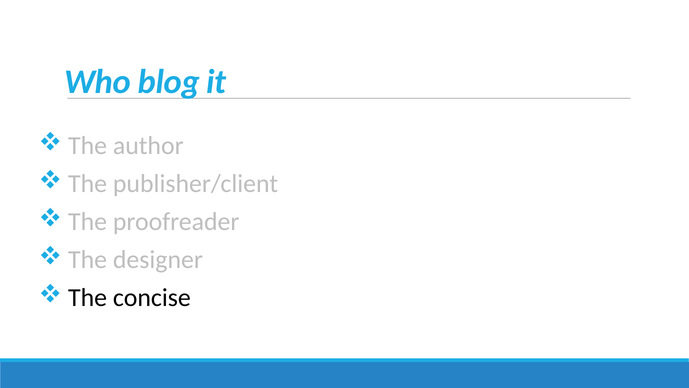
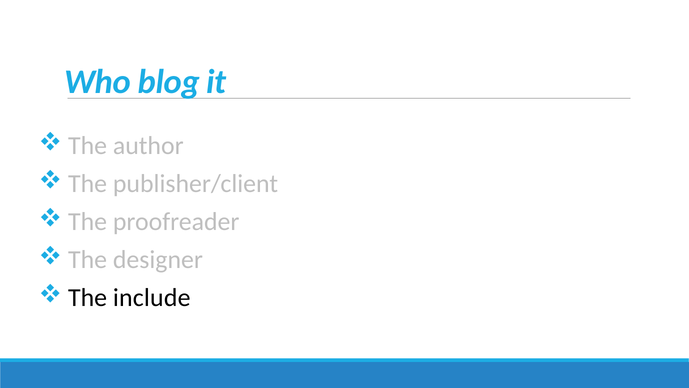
concise: concise -> include (152, 297)
